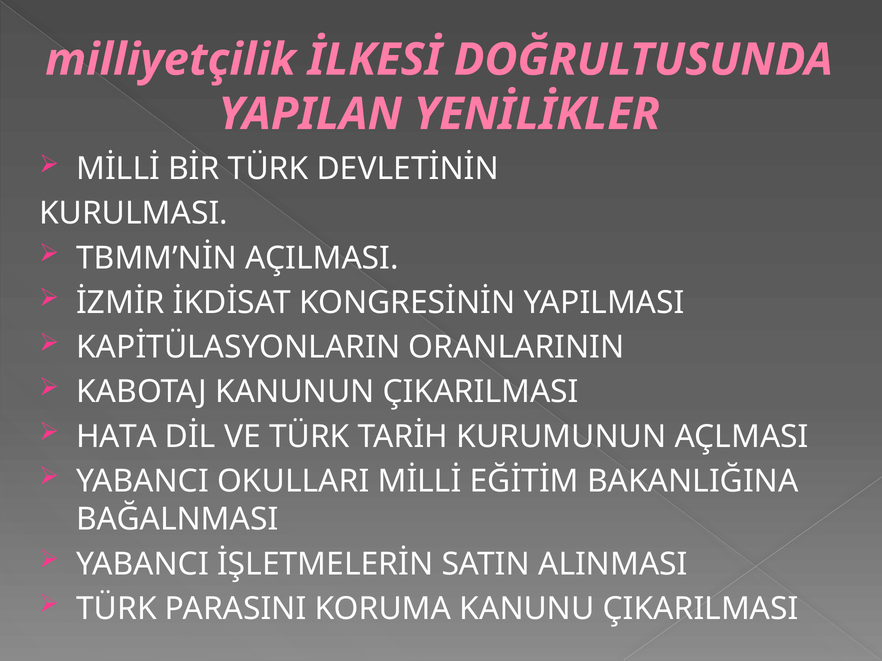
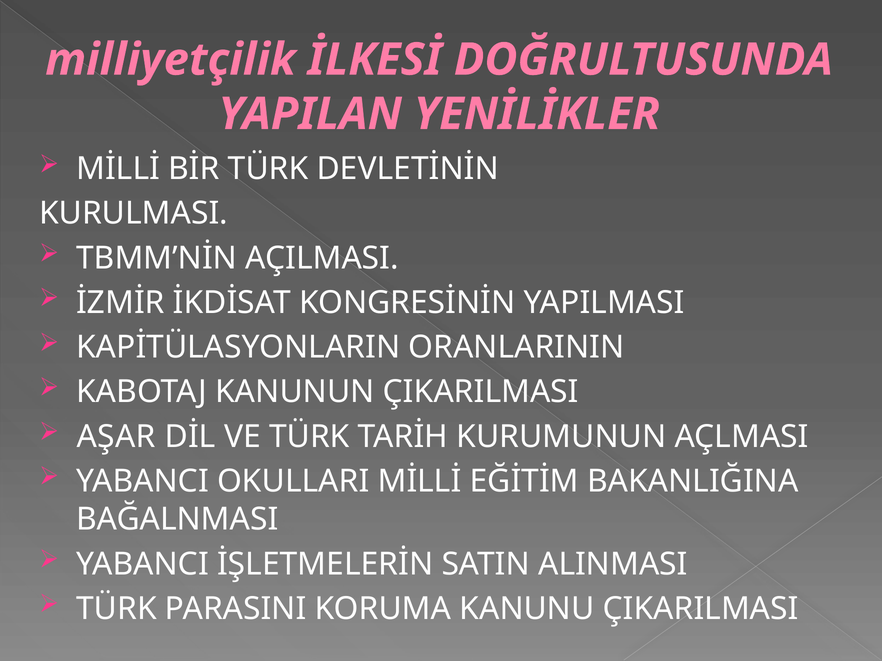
HATA: HATA -> AŞAR (116, 437)
